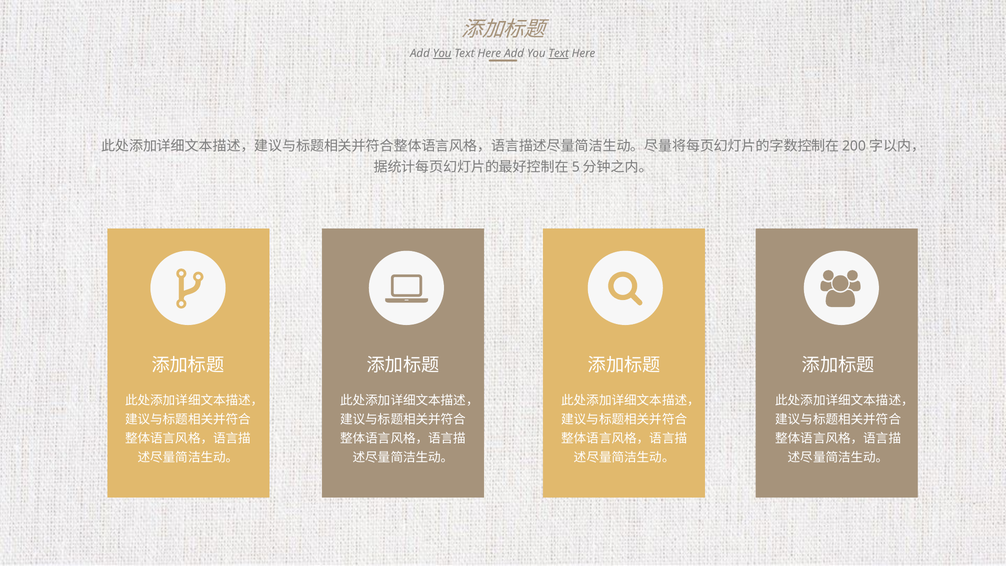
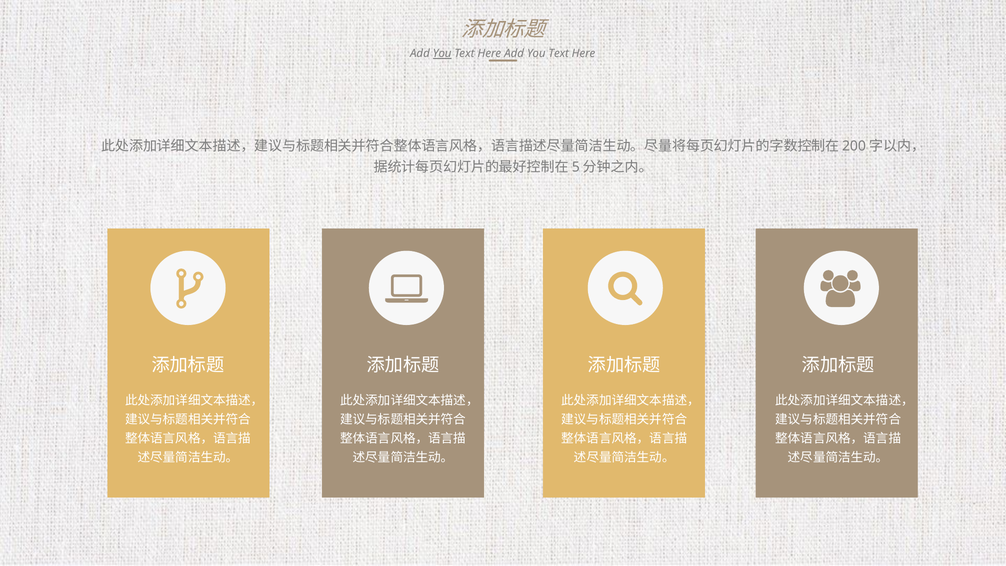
Text underline: present -> none (559, 53)
